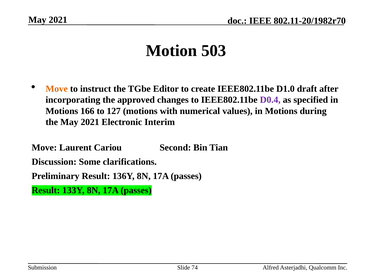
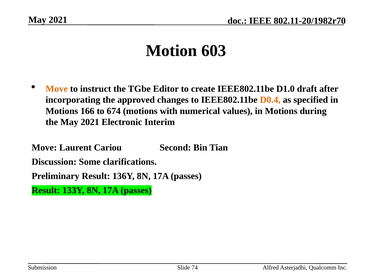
503: 503 -> 603 (214, 51)
D0.4 colour: purple -> orange (270, 100)
127: 127 -> 674 (114, 111)
